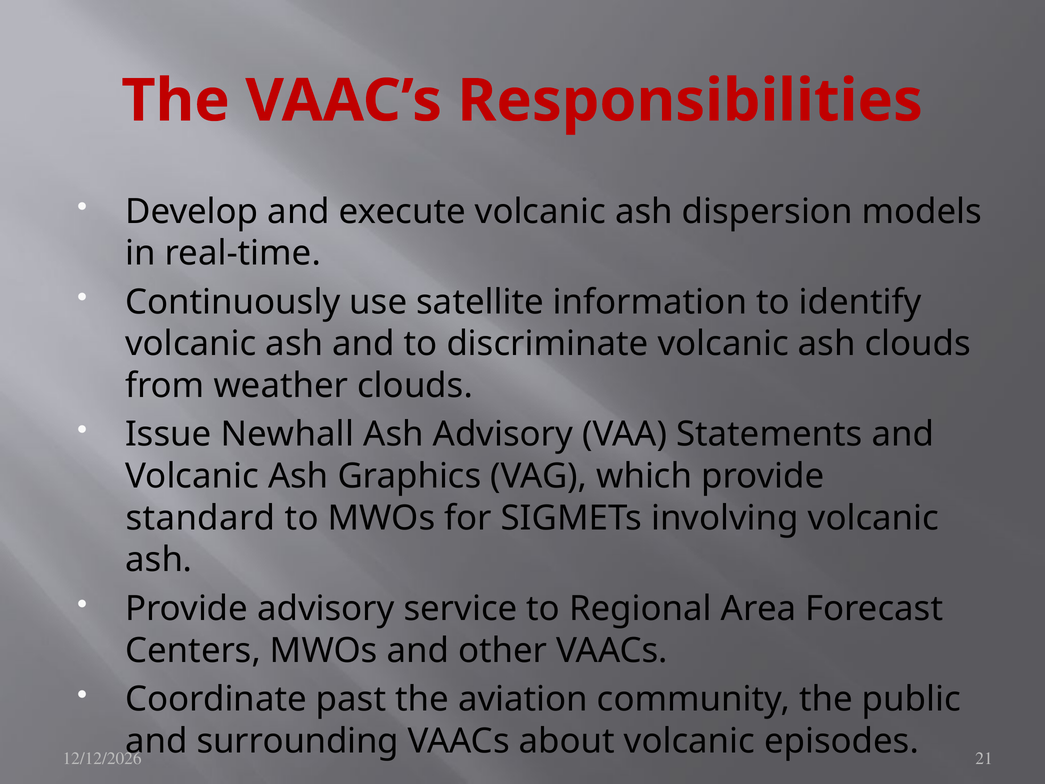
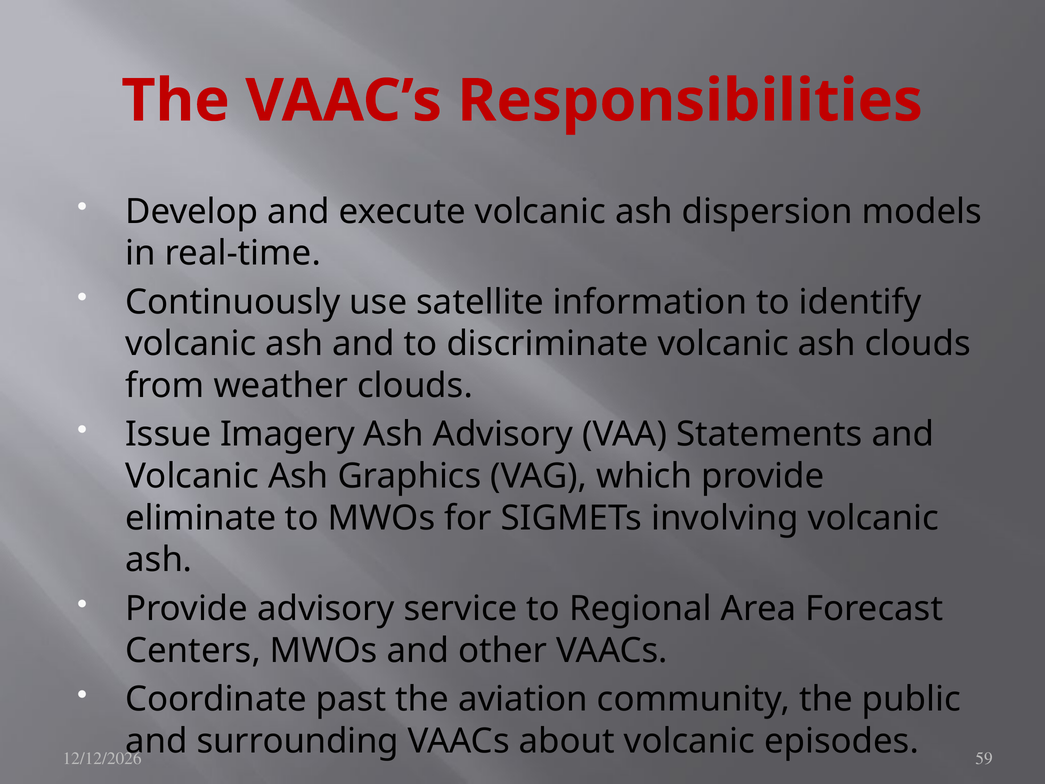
Newhall: Newhall -> Imagery (288, 434)
standard: standard -> eliminate (201, 518)
21: 21 -> 59 (984, 758)
